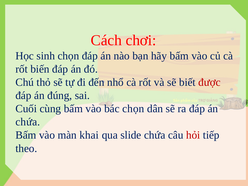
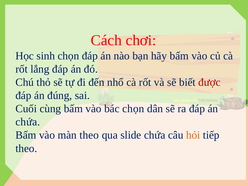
biến: biến -> lắng (40, 69)
màn khai: khai -> theo (89, 135)
hỏi colour: red -> orange (193, 135)
